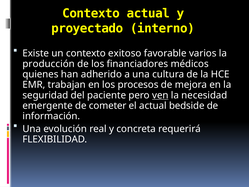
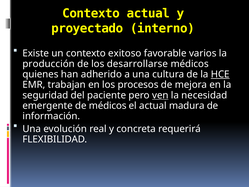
financiadores: financiadores -> desarrollarse (137, 64)
HCE underline: none -> present (220, 74)
de cometer: cometer -> médicos (108, 106)
bedside: bedside -> madura (187, 106)
